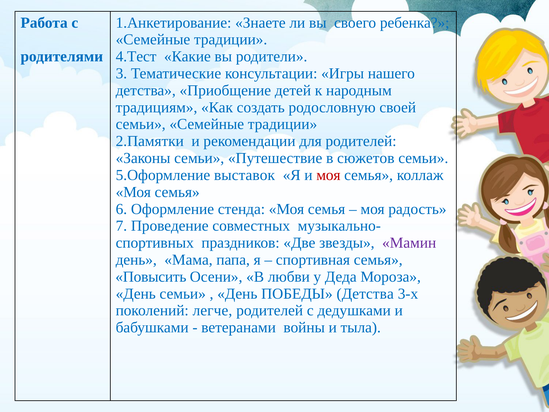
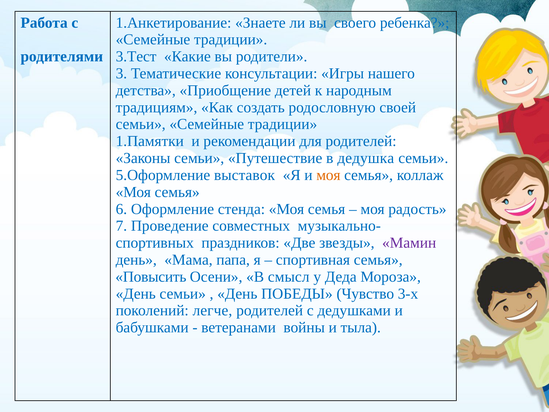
4.Тест: 4.Тест -> 3.Тест (136, 57)
2.Памятки: 2.Памятки -> 1.Памятки (150, 141)
сюжетов: сюжетов -> дедушка (366, 158)
моя colour: red -> orange (328, 175)
любви: любви -> смысл (289, 277)
ПОБЕДЫ Детства: Детства -> Чувство (365, 293)
